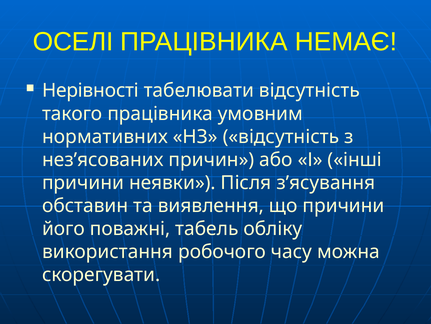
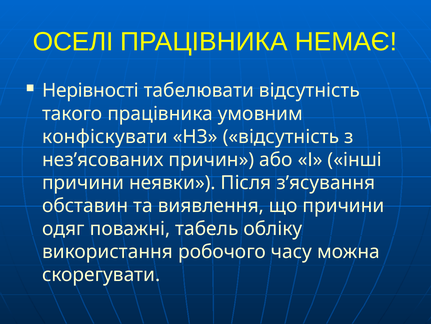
нормативних: нормативних -> конфіскувати (105, 136)
його: його -> одяг (63, 228)
